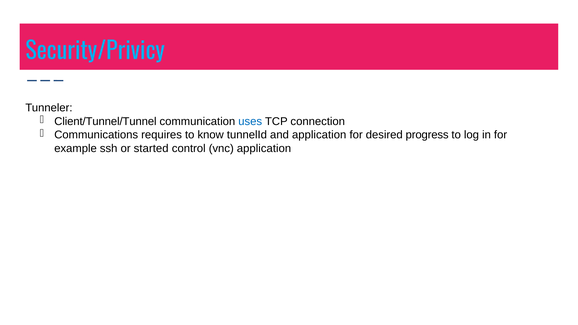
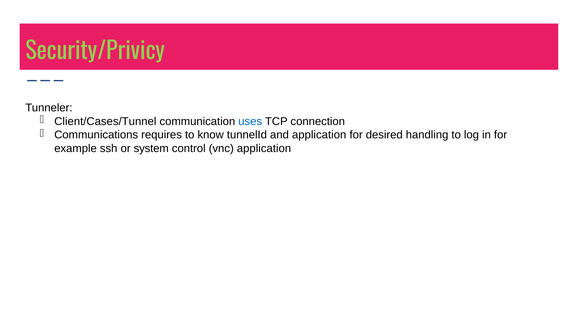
Security/Privicy colour: light blue -> light green (95, 51)
Client/Tunnel/Tunnel: Client/Tunnel/Tunnel -> Client/Cases/Tunnel (105, 121)
progress: progress -> handling (427, 135)
started: started -> system (151, 148)
